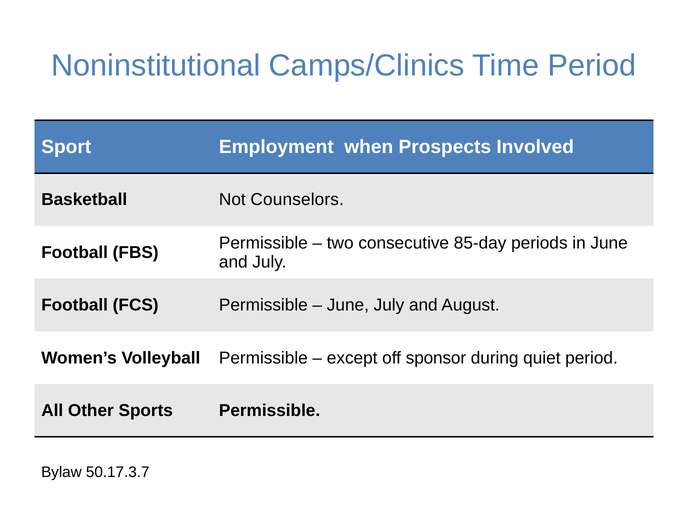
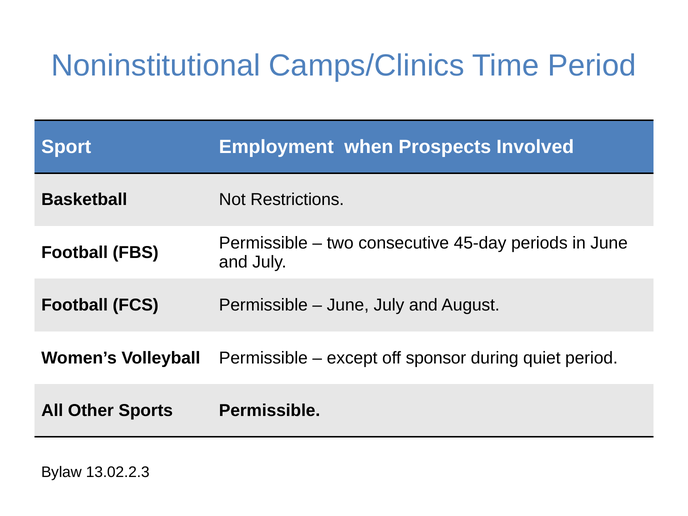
Counselors: Counselors -> Restrictions (297, 200)
85-day: 85-day -> 45-day (480, 243)
50.17.3.7: 50.17.3.7 -> 13.02.2.3 (118, 472)
